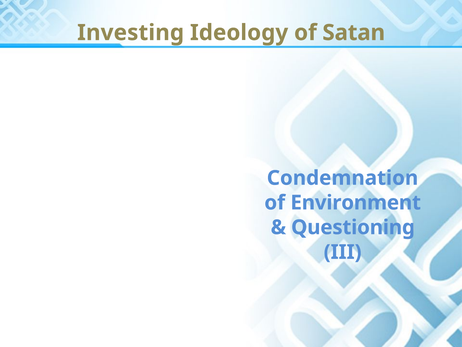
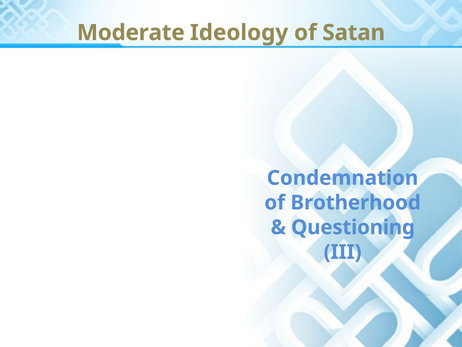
Investing: Investing -> Moderate (131, 33)
Environment: Environment -> Brotherhood (356, 202)
